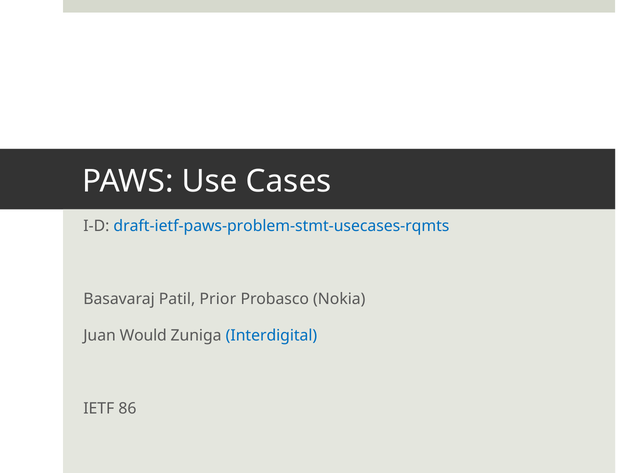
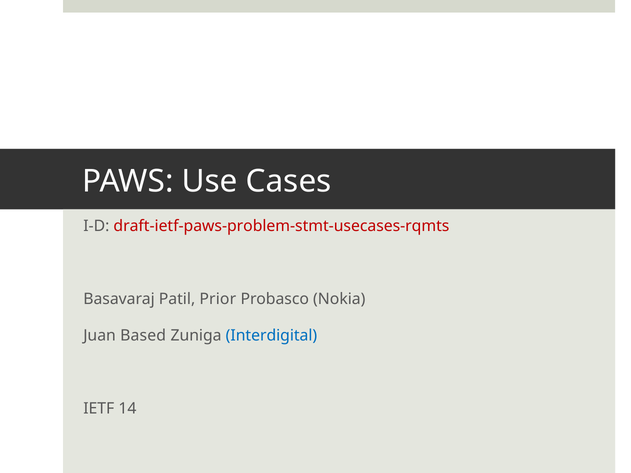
draft-ietf-paws-problem-stmt-usecases-rqmts colour: blue -> red (281, 226)
Would: Would -> Based (143, 336)
86: 86 -> 14 (127, 409)
